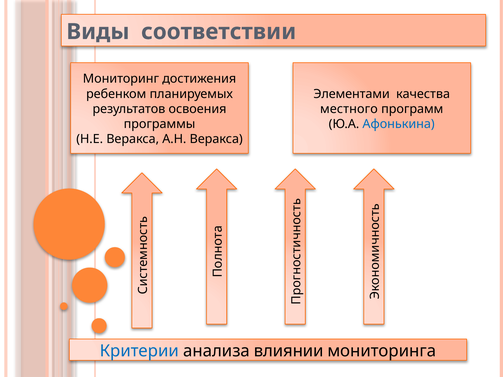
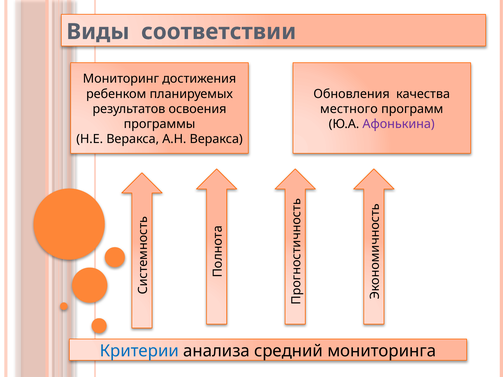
Элементами: Элементами -> Обновления (352, 94)
Афонькина colour: blue -> purple (399, 124)
влиянии: влиянии -> средний (289, 351)
